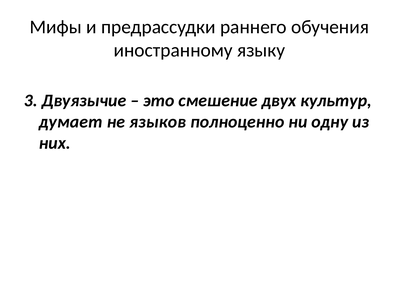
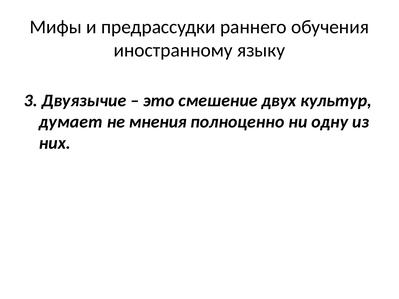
языков: языков -> мнения (158, 122)
